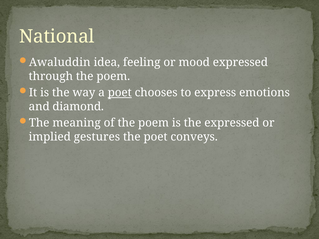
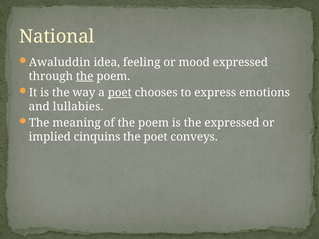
the underline: none -> present (85, 76)
diamond: diamond -> lullabies (78, 107)
gestures: gestures -> cinquins (97, 137)
